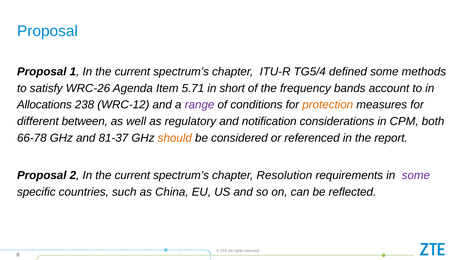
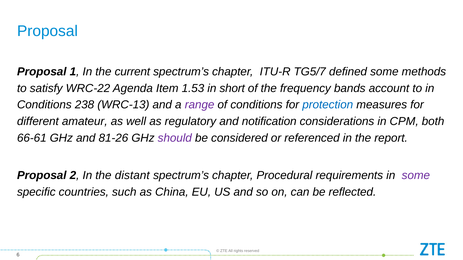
TG5/4: TG5/4 -> TG5/7 (310, 72)
WRC-26: WRC-26 -> WRC-22 (88, 88)
5.71: 5.71 -> 1.53 (193, 88)
Allocations: Allocations -> Conditions (44, 105)
WRC-12: WRC-12 -> WRC-13 (123, 105)
protection colour: orange -> blue (328, 105)
between: between -> amateur (85, 122)
66-78: 66-78 -> 66-61 (32, 138)
81-37: 81-37 -> 81-26 (113, 138)
should colour: orange -> purple (175, 138)
2 In the current: current -> distant (132, 176)
Resolution: Resolution -> Procedural (284, 176)
